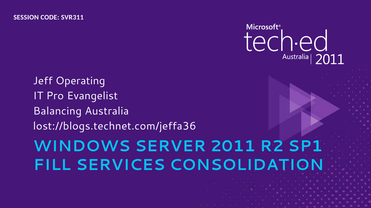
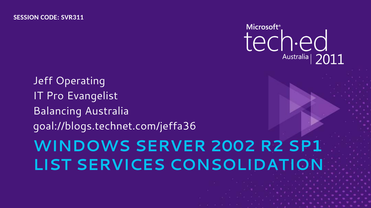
lost://blogs.technet.com/jeffa36: lost://blogs.technet.com/jeffa36 -> goal://blogs.technet.com/jeffa36 (115, 127)
2011: 2011 -> 2002 (233, 147)
FILL: FILL -> LIST (52, 166)
